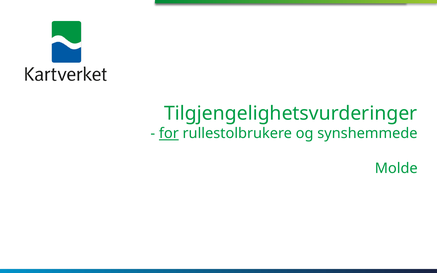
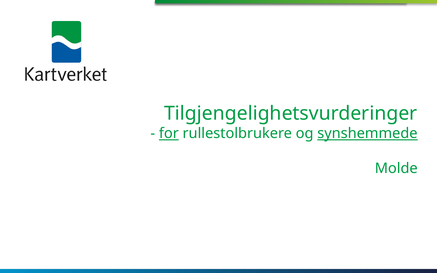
synshemmede underline: none -> present (367, 134)
